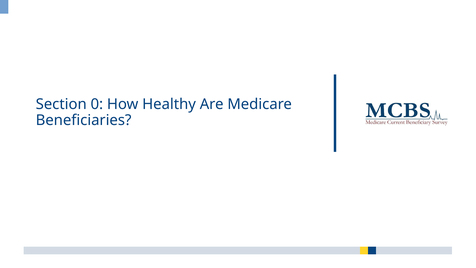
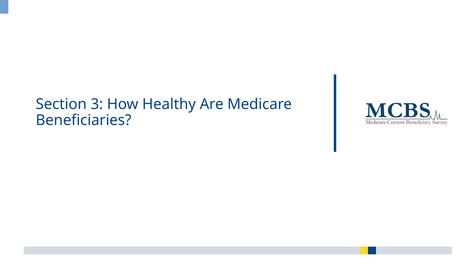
0: 0 -> 3 (97, 104)
